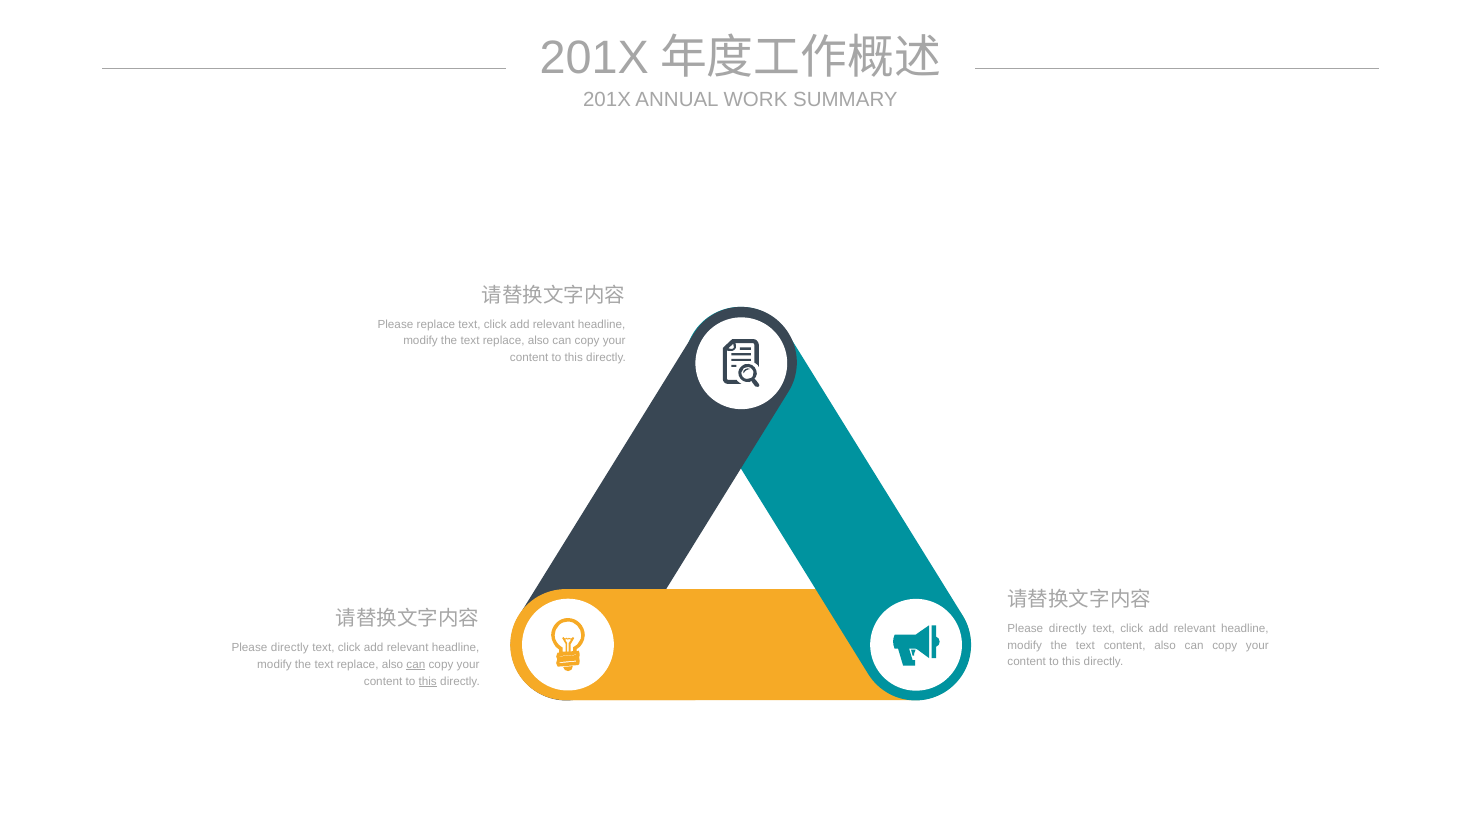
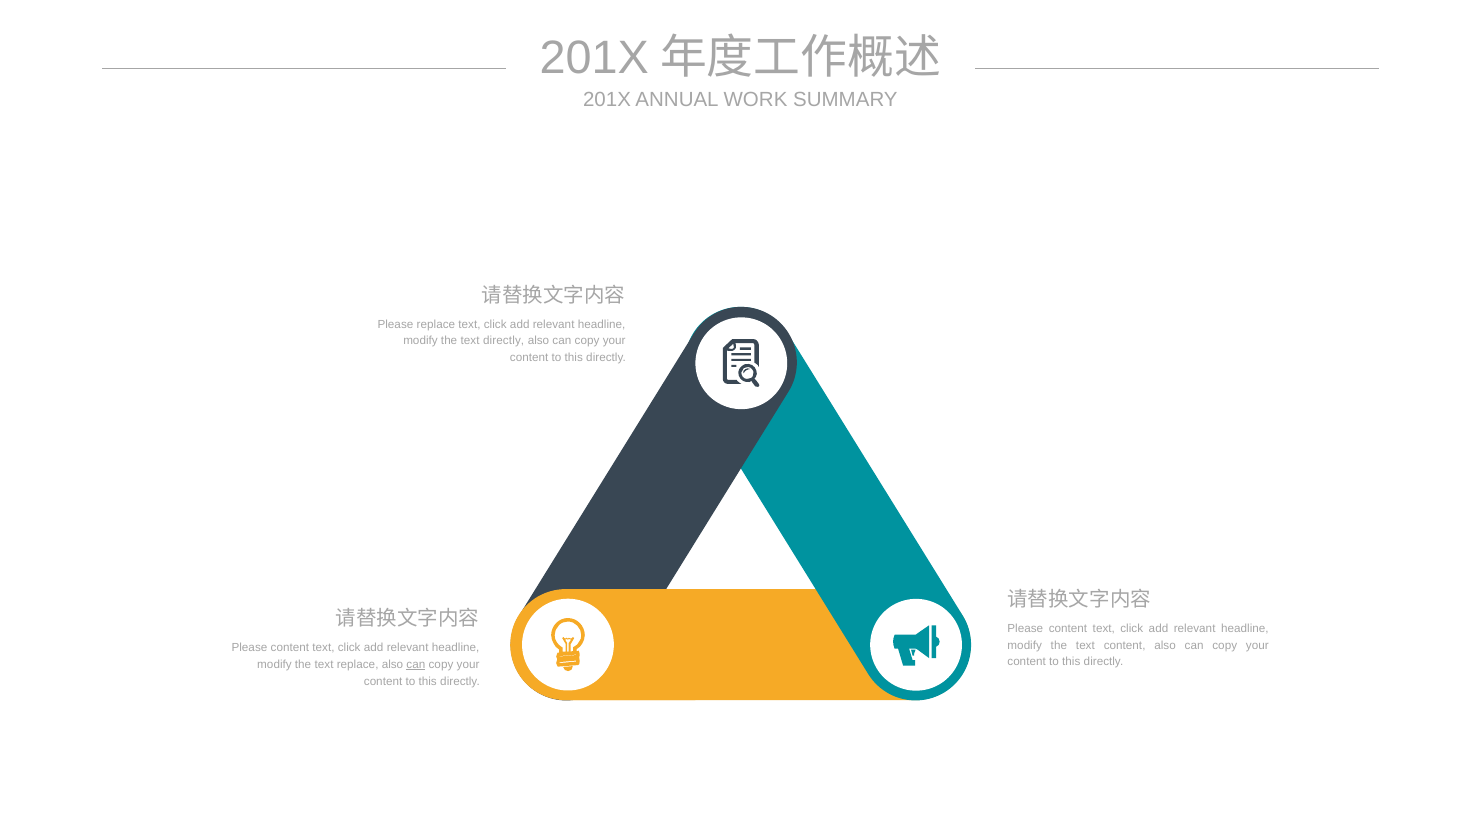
replace: replace -> directly (504, 341)
directly: directly -> content (1068, 628)
directly: directly -> content (290, 648)
this underline: present -> none (428, 681)
